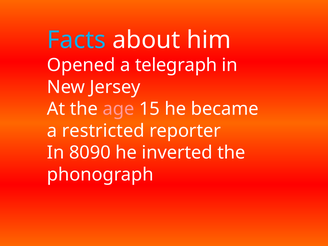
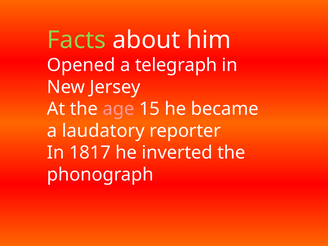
Facts colour: light blue -> light green (76, 40)
restricted: restricted -> laudatory (103, 131)
8090: 8090 -> 1817 (90, 153)
